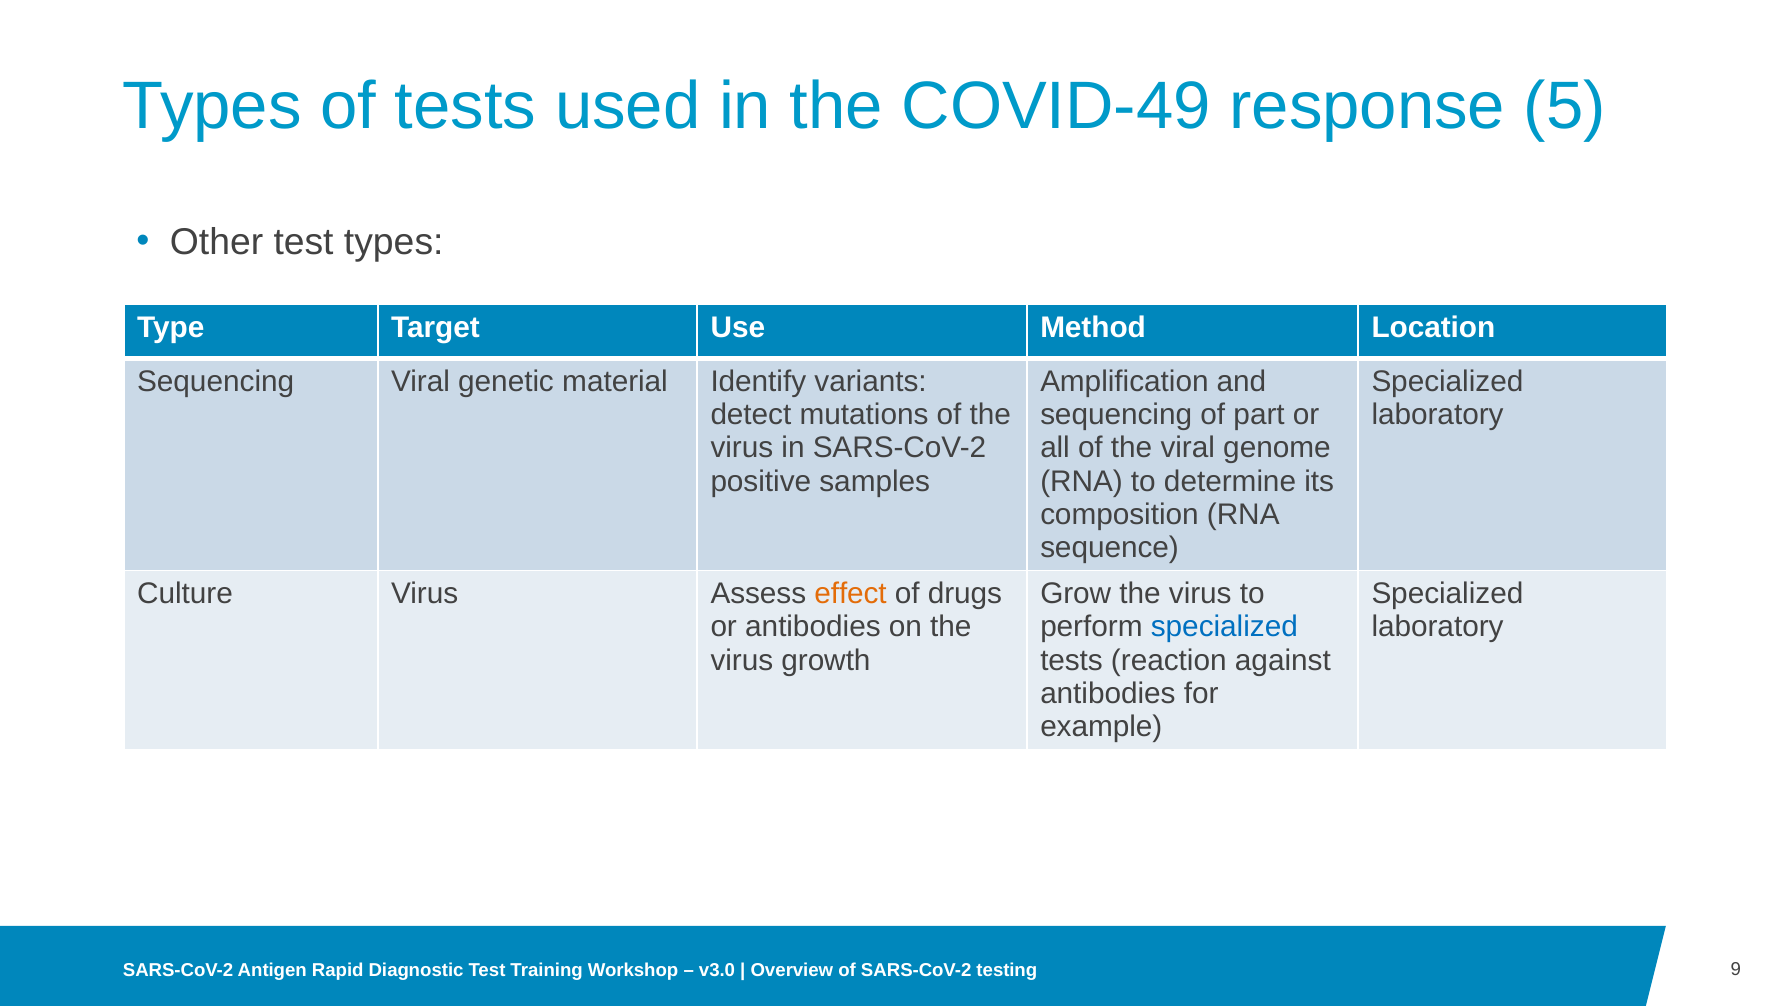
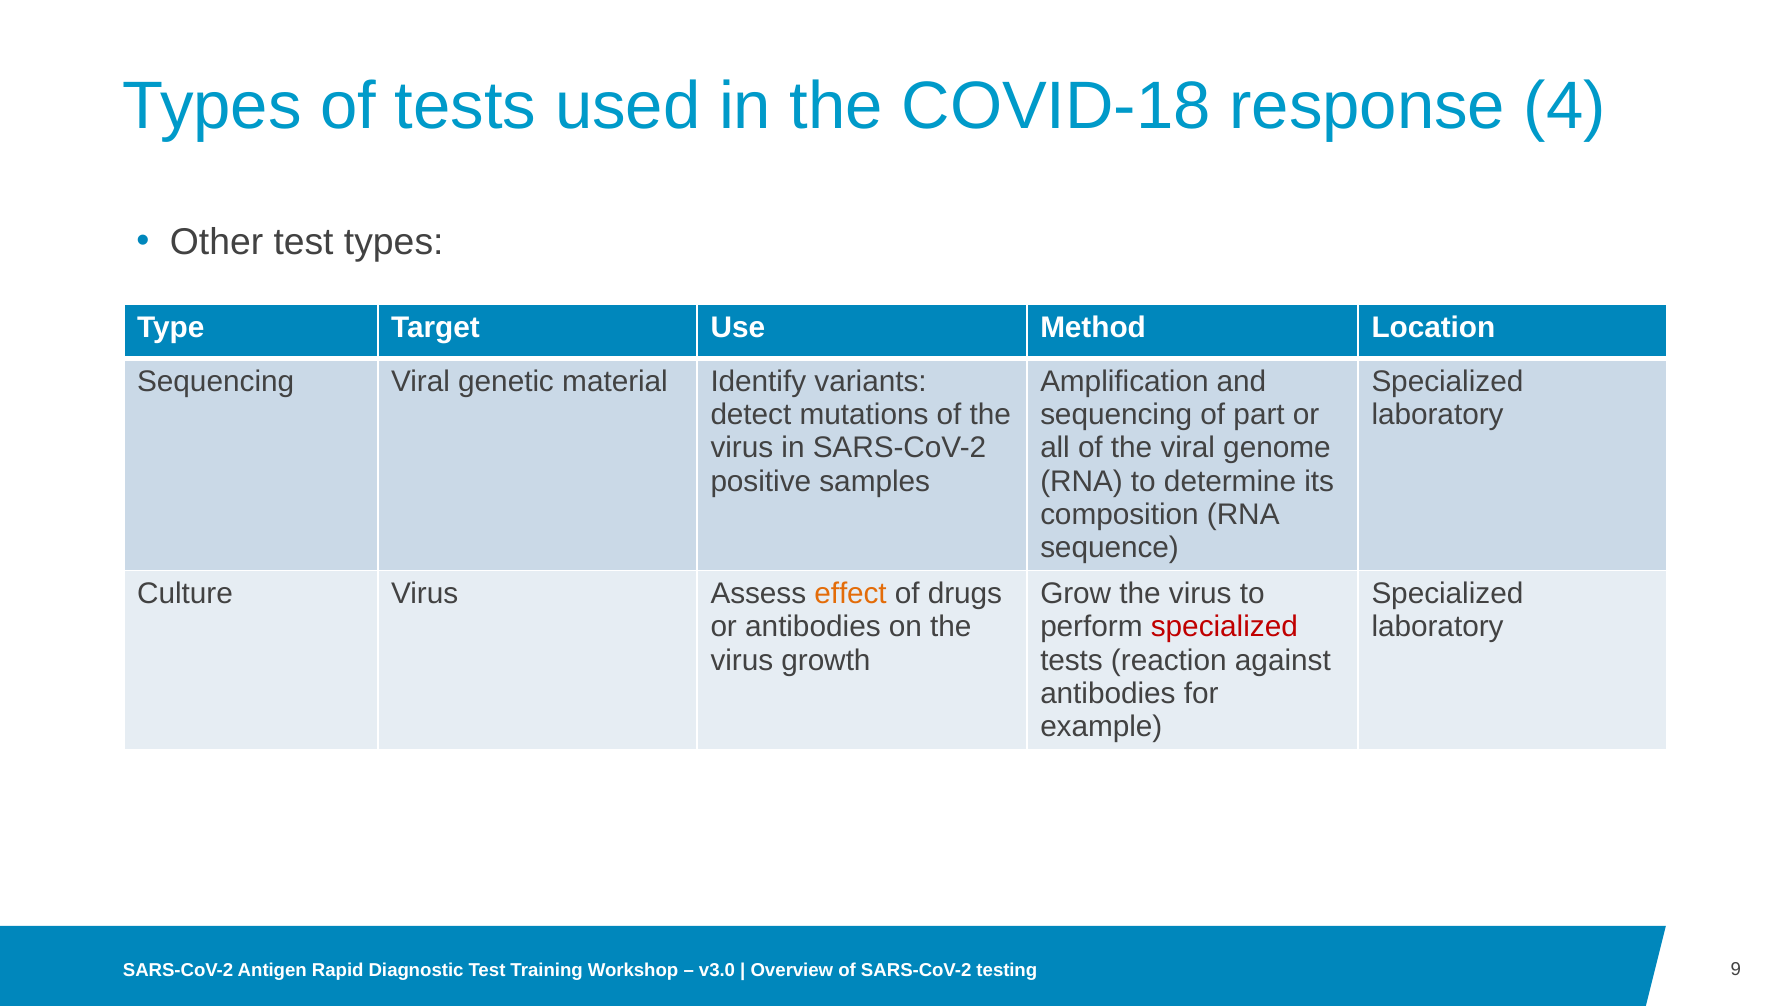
COVID-49: COVID-49 -> COVID-18 (1056, 106)
5: 5 -> 4 (1565, 106)
specialized colour: blue -> red (1224, 627)
